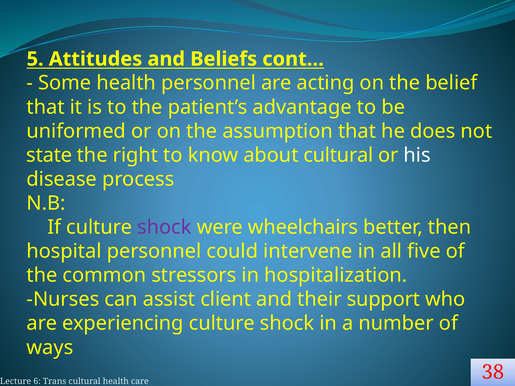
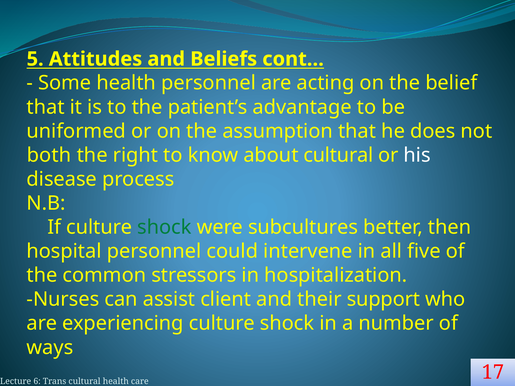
state: state -> both (49, 155)
shock colour: purple -> green (164, 227)
wheelchairs: wheelchairs -> subcultures (303, 227)
38: 38 -> 17 (493, 372)
